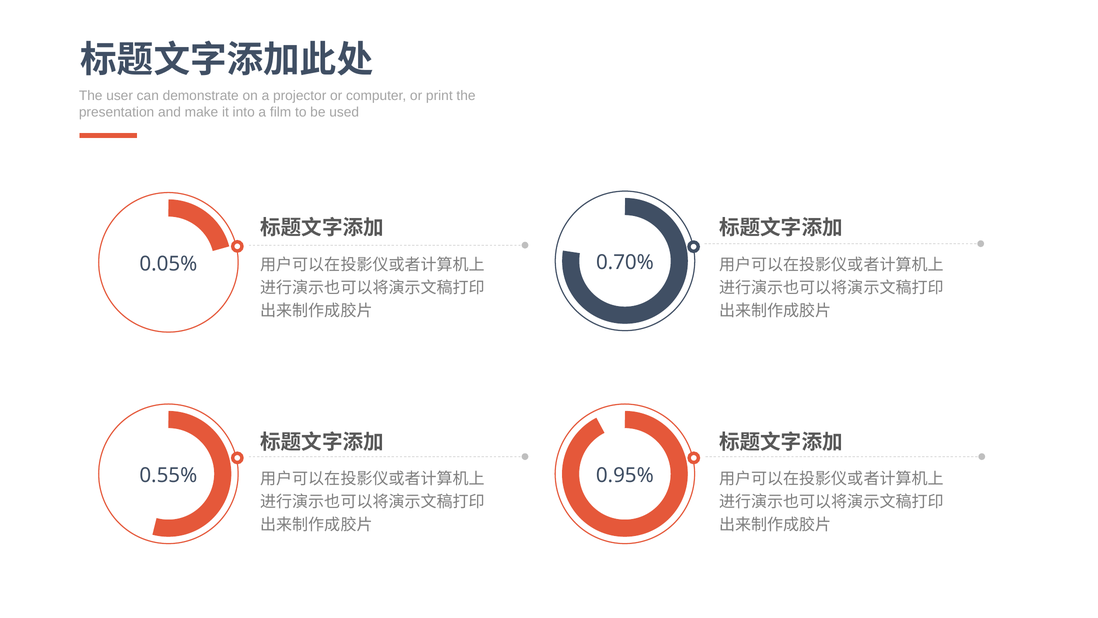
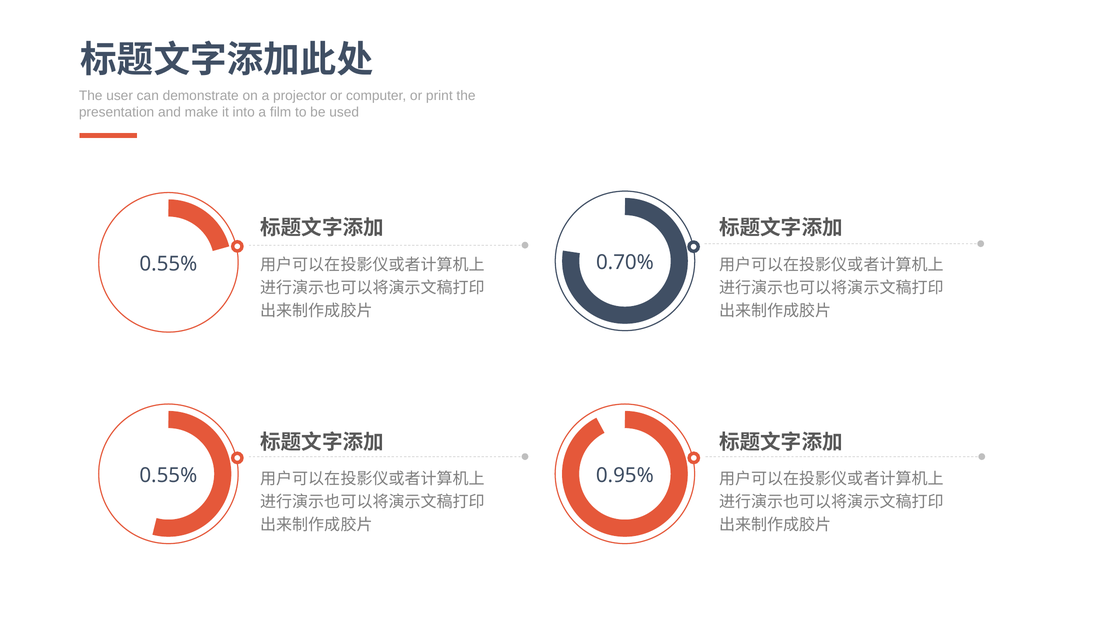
0.05%: 0.05% -> 0.55% (168, 264)
